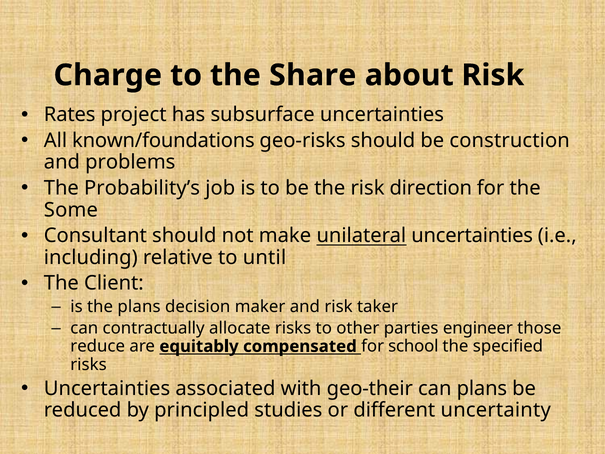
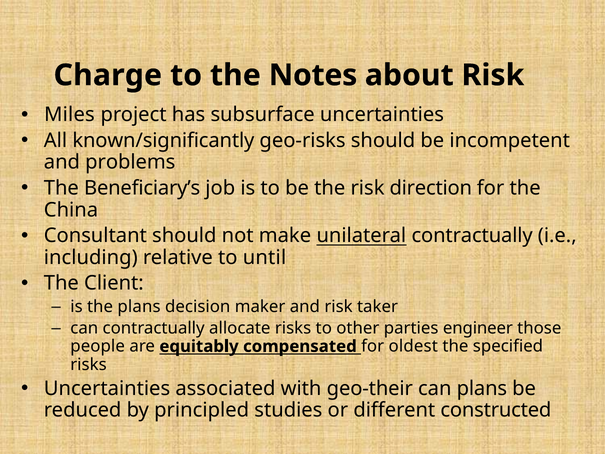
Share: Share -> Notes (313, 75)
Rates: Rates -> Miles (69, 115)
known/foundations: known/foundations -> known/significantly (163, 140)
construction: construction -> incompetent (510, 140)
Probability’s: Probability’s -> Beneficiary’s (142, 188)
Some: Some -> China (71, 210)
unilateral uncertainties: uncertainties -> contractually (472, 236)
reduce: reduce -> people (98, 346)
school: school -> oldest (413, 346)
uncertainty: uncertainty -> constructed (496, 410)
